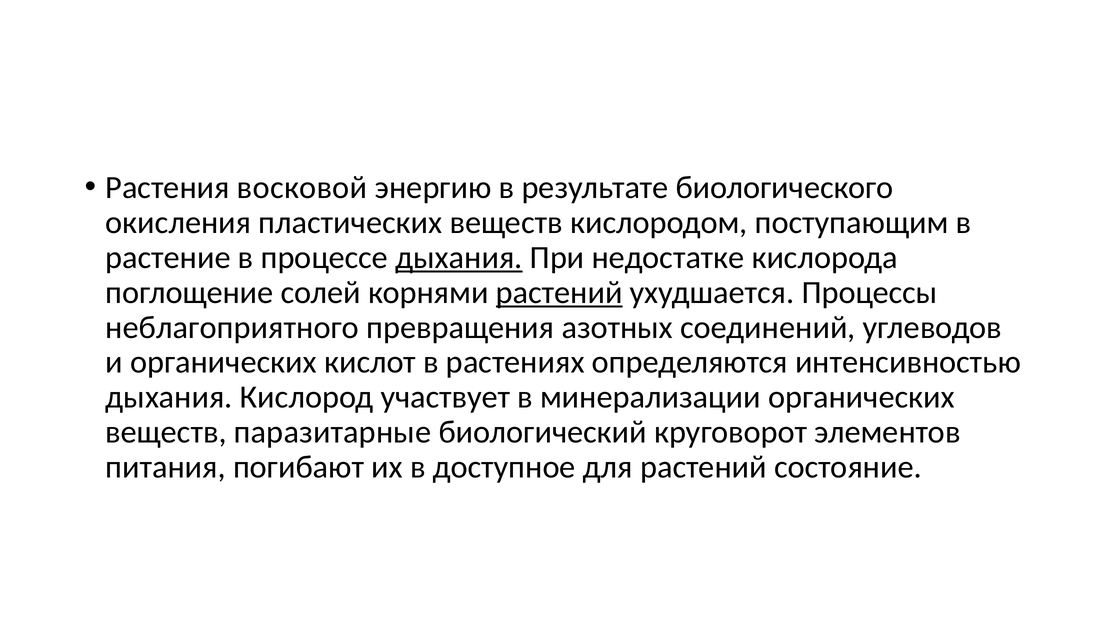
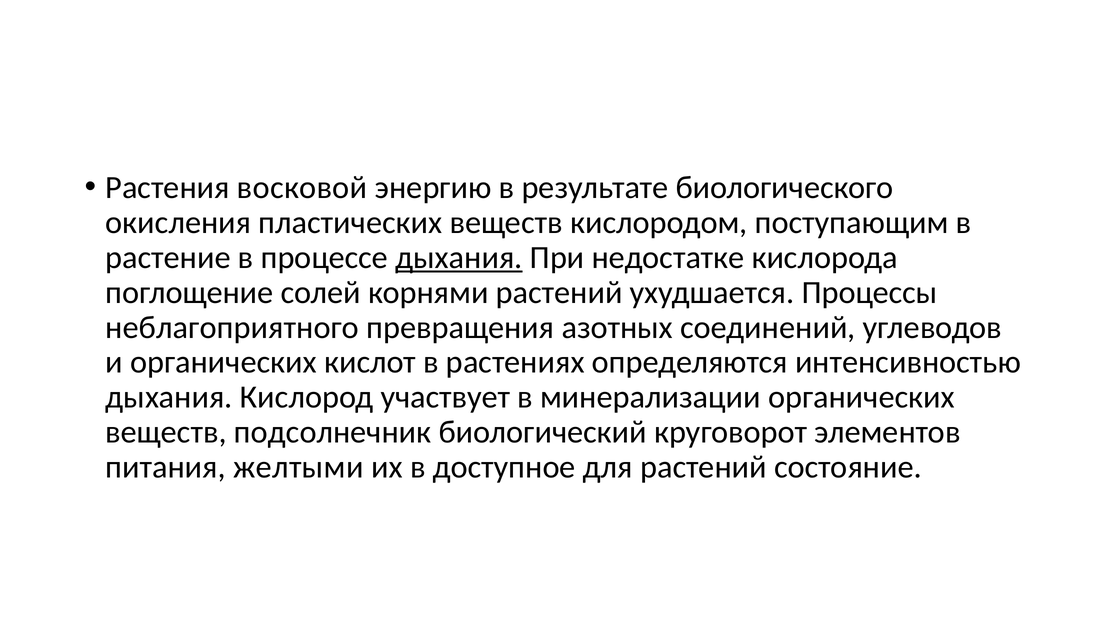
растений underline: present -> none (559, 293)
паразитарные: паразитарные -> подсолнечник (333, 432)
погибают: погибают -> желтыми (298, 467)
